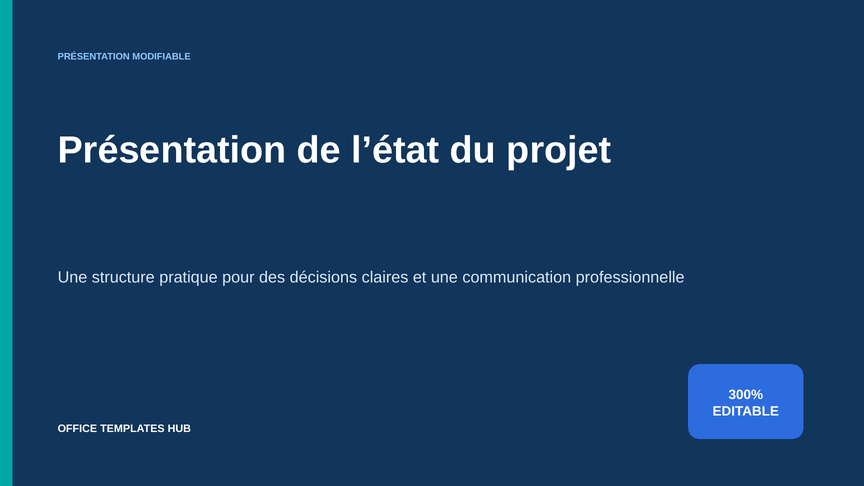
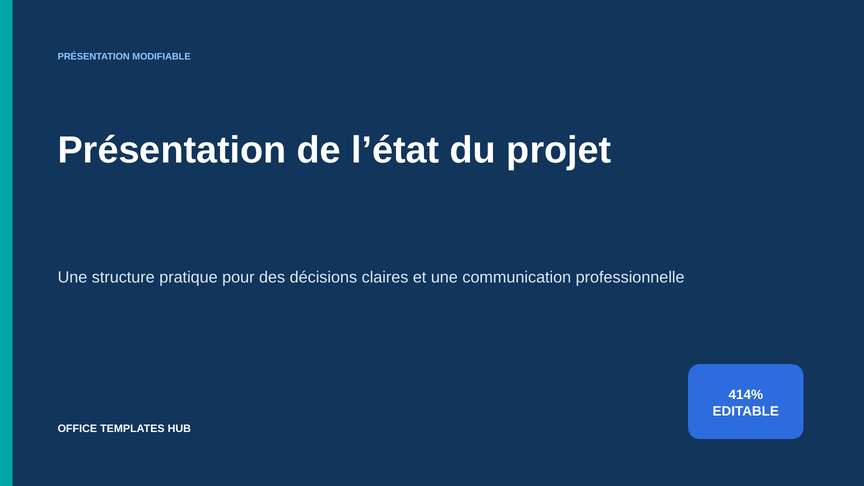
300%: 300% -> 414% (746, 395)
